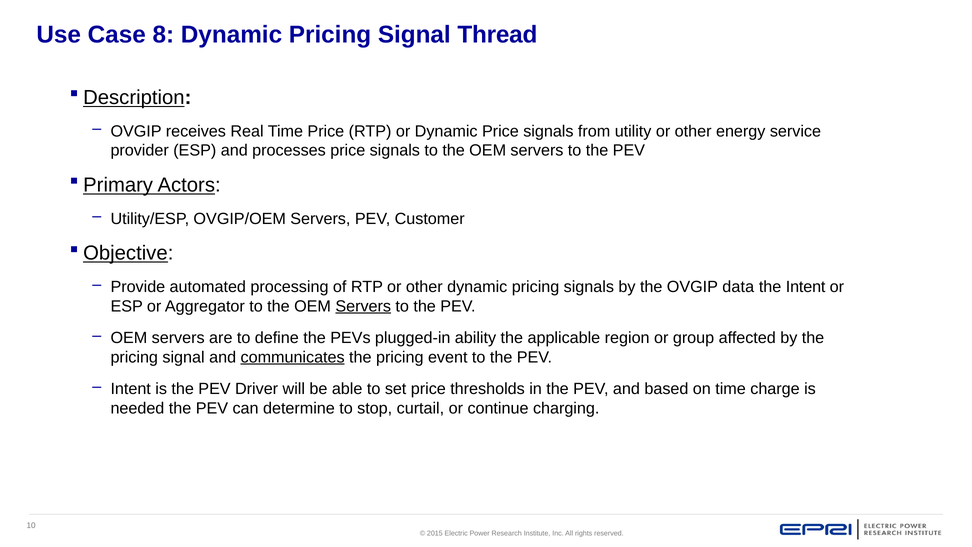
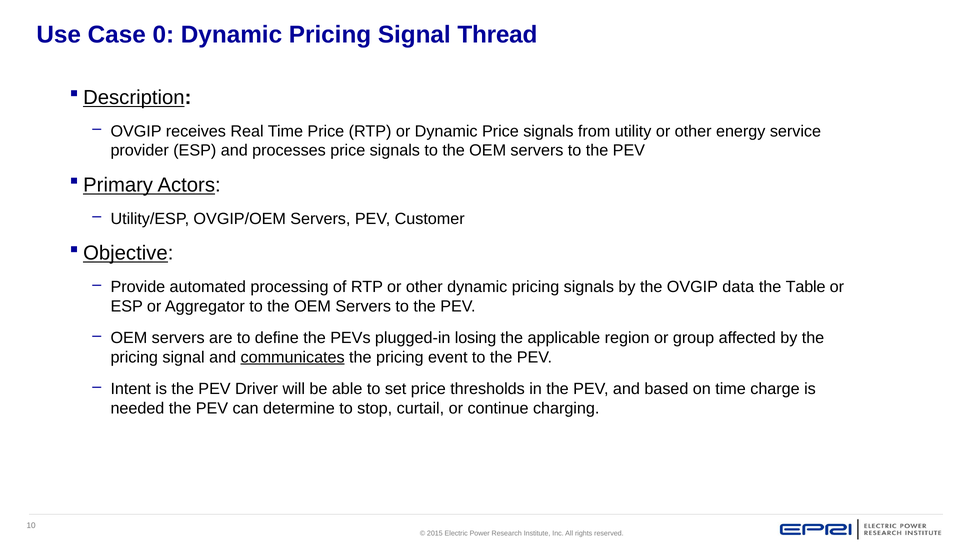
8: 8 -> 0 (163, 34)
the Intent: Intent -> Table (806, 287)
Servers underline: present -> none (363, 306)
ability: ability -> losing (476, 338)
